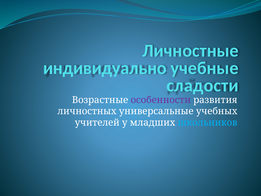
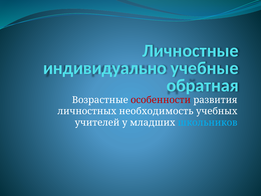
сладости: сладости -> обратная (203, 85)
особенности colour: purple -> red (161, 100)
универсальные: универсальные -> необходимость (156, 111)
